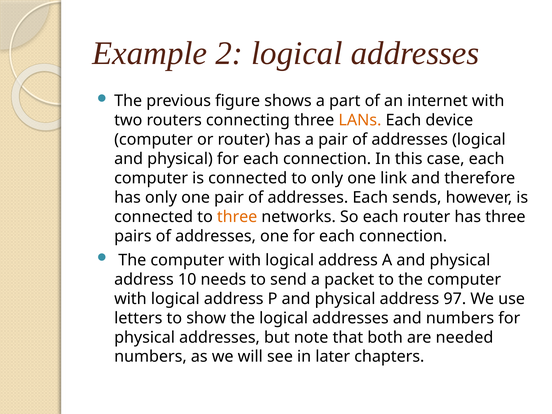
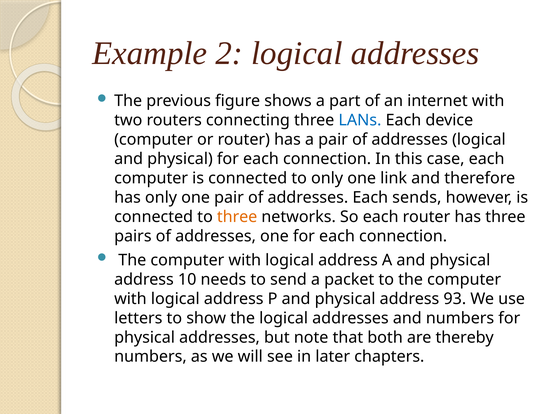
LANs colour: orange -> blue (360, 120)
97: 97 -> 93 (455, 299)
needed: needed -> thereby (465, 337)
